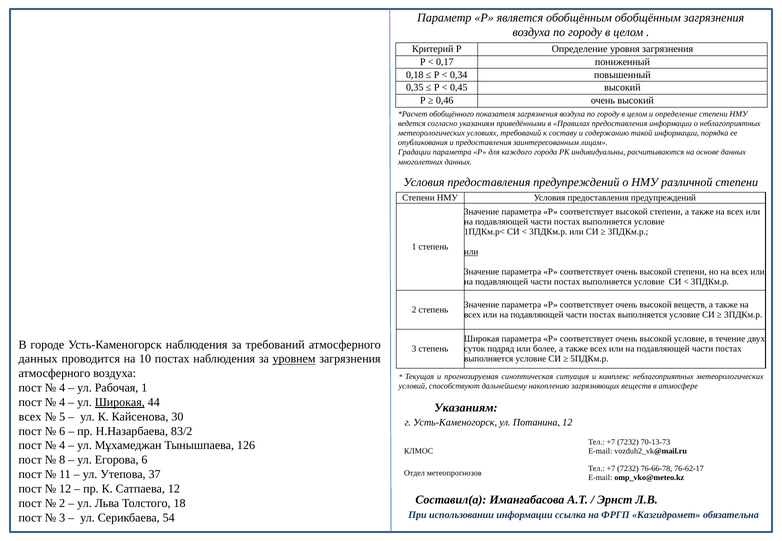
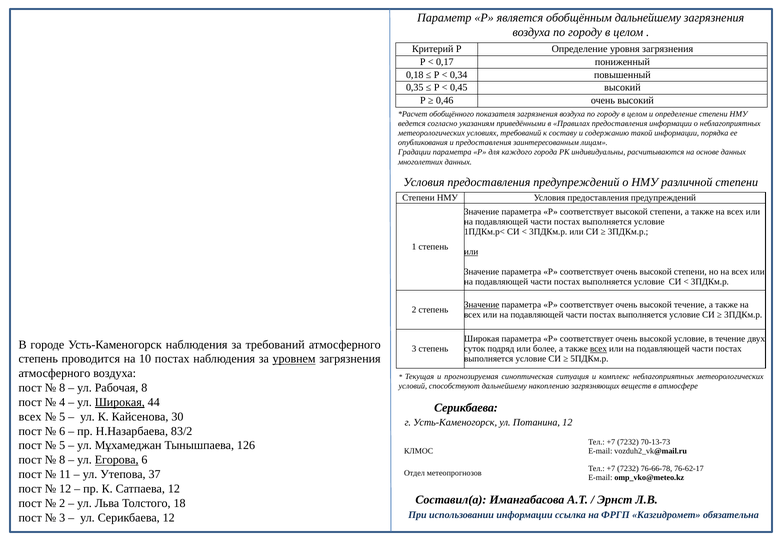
обобщённым обобщённым: обобщённым -> дальнейшему (648, 18)
Значение underline: none -> present (482, 305)
высокой веществ: веществ -> течение (690, 305)
всех underline: none -> present (599, 349)
данных: данных -> степень (38, 359)
4: 4 -> 8 (62, 388)
Рабочая 1: 1 -> 8 (144, 388)
Указаниям: Указаниям -> Серикбаева (466, 408)
4: 4 -> 5 (62, 446)
Егорова underline: none -> present (117, 460)
Серикбаева 54: 54 -> 12 (169, 518)
